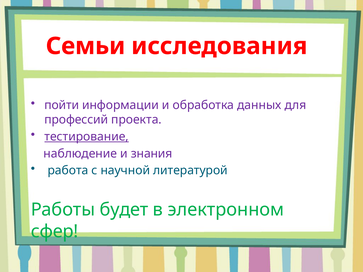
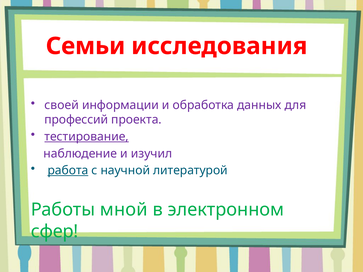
пойти: пойти -> своей (62, 105)
знания: знания -> изучил (152, 154)
работа underline: none -> present (68, 171)
будет: будет -> мной (124, 210)
